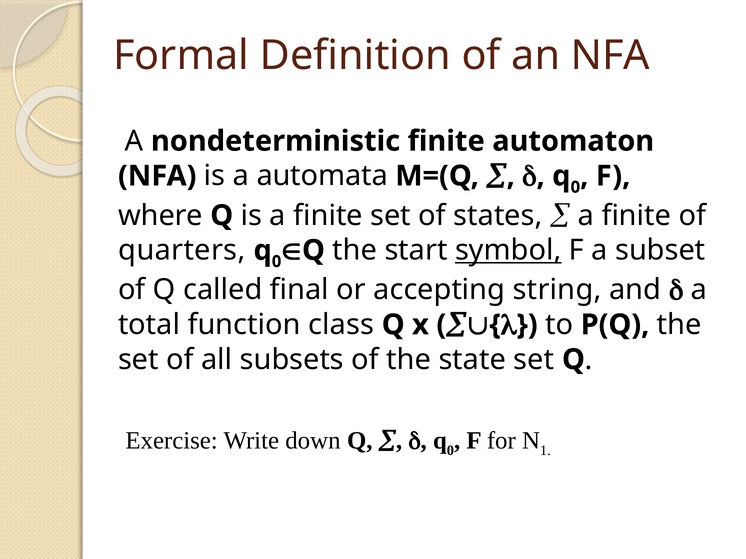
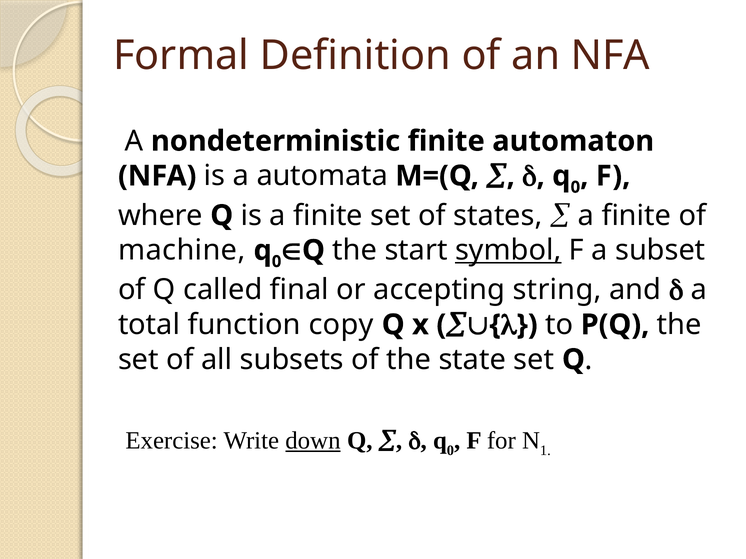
quarters: quarters -> machine (182, 251)
class: class -> copy (341, 325)
down underline: none -> present (313, 441)
